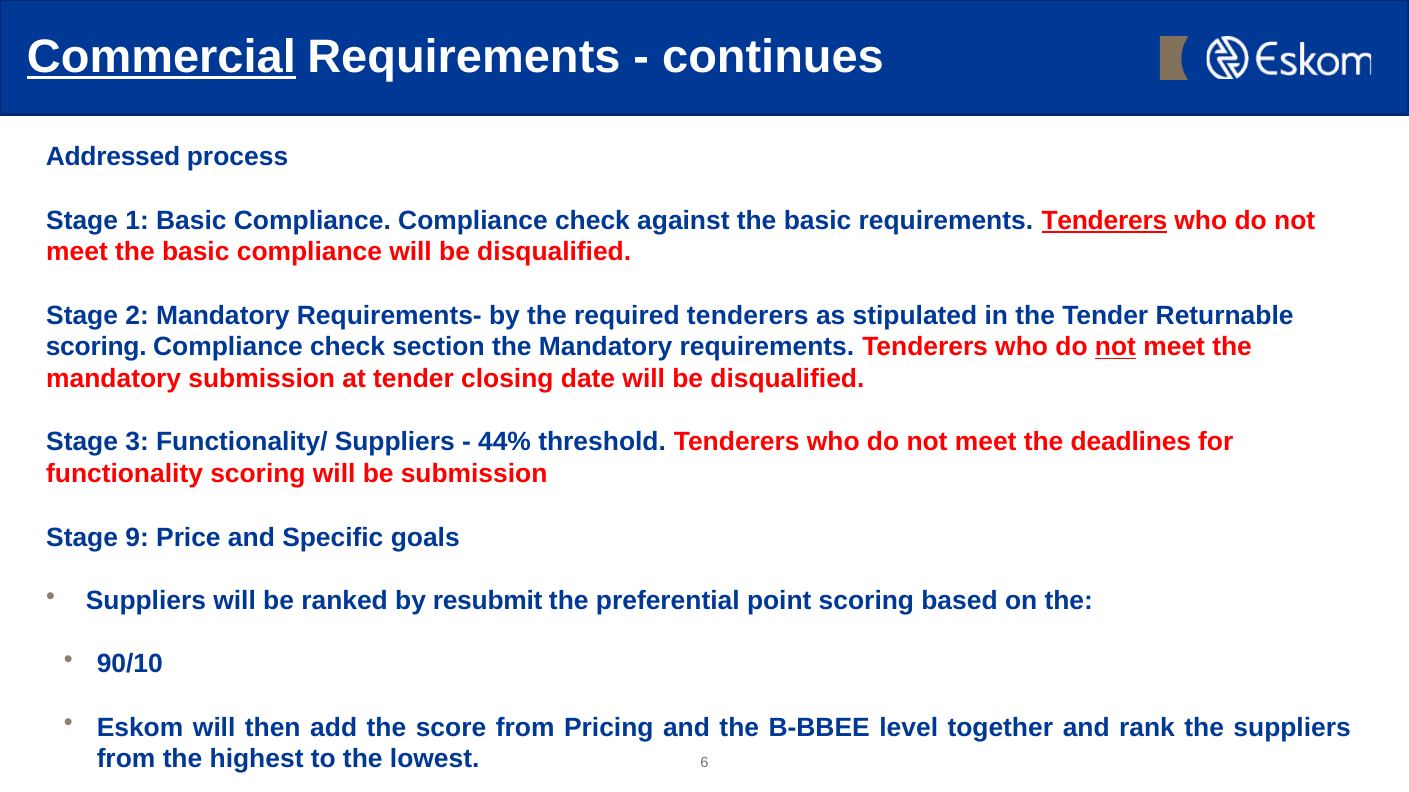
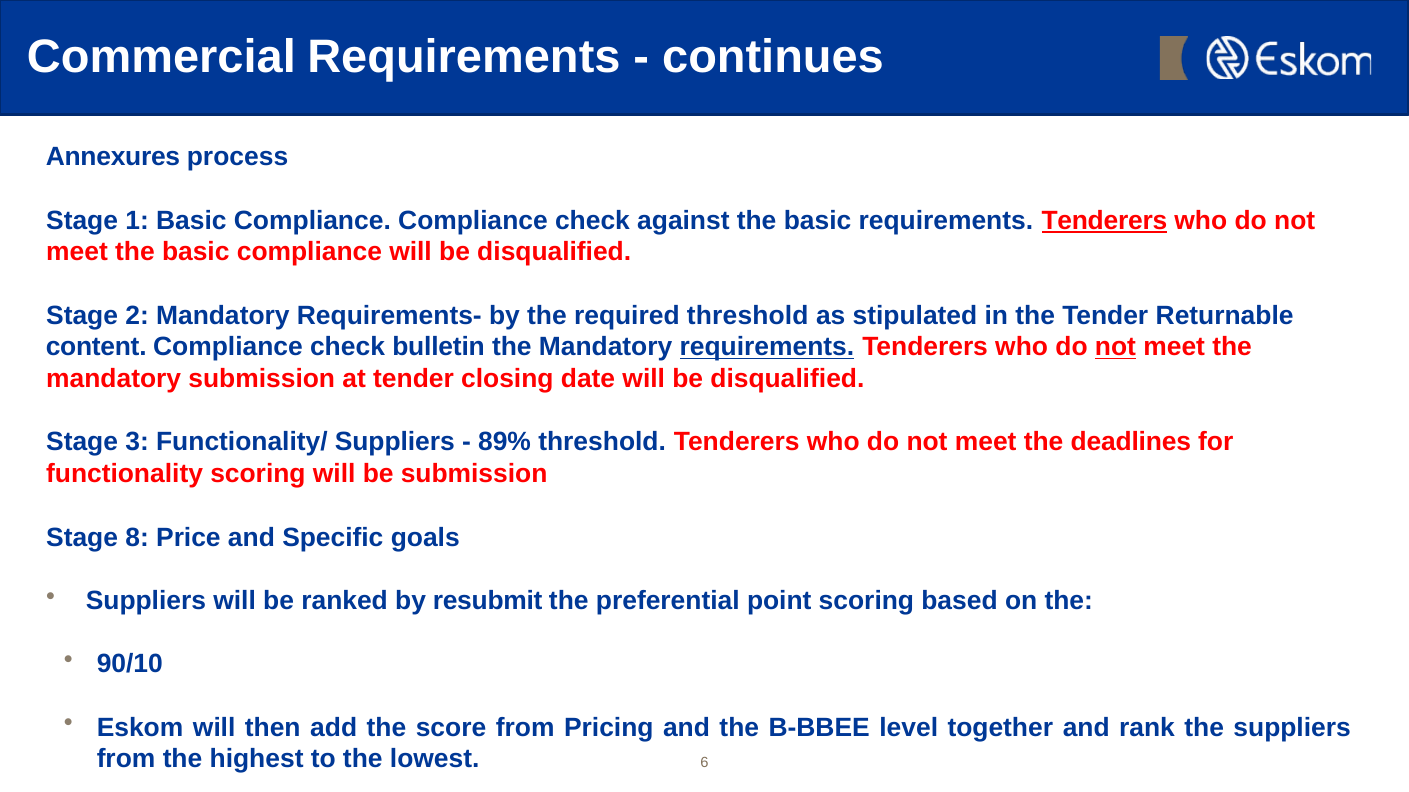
Commercial underline: present -> none (161, 57)
Addressed: Addressed -> Annexures (113, 157)
required tenderers: tenderers -> threshold (748, 316)
scoring: scoring -> content (96, 347)
section: section -> bulletin (439, 347)
requirements underline: none -> present (767, 347)
44%: 44% -> 89% (505, 443)
9: 9 -> 8 (137, 538)
